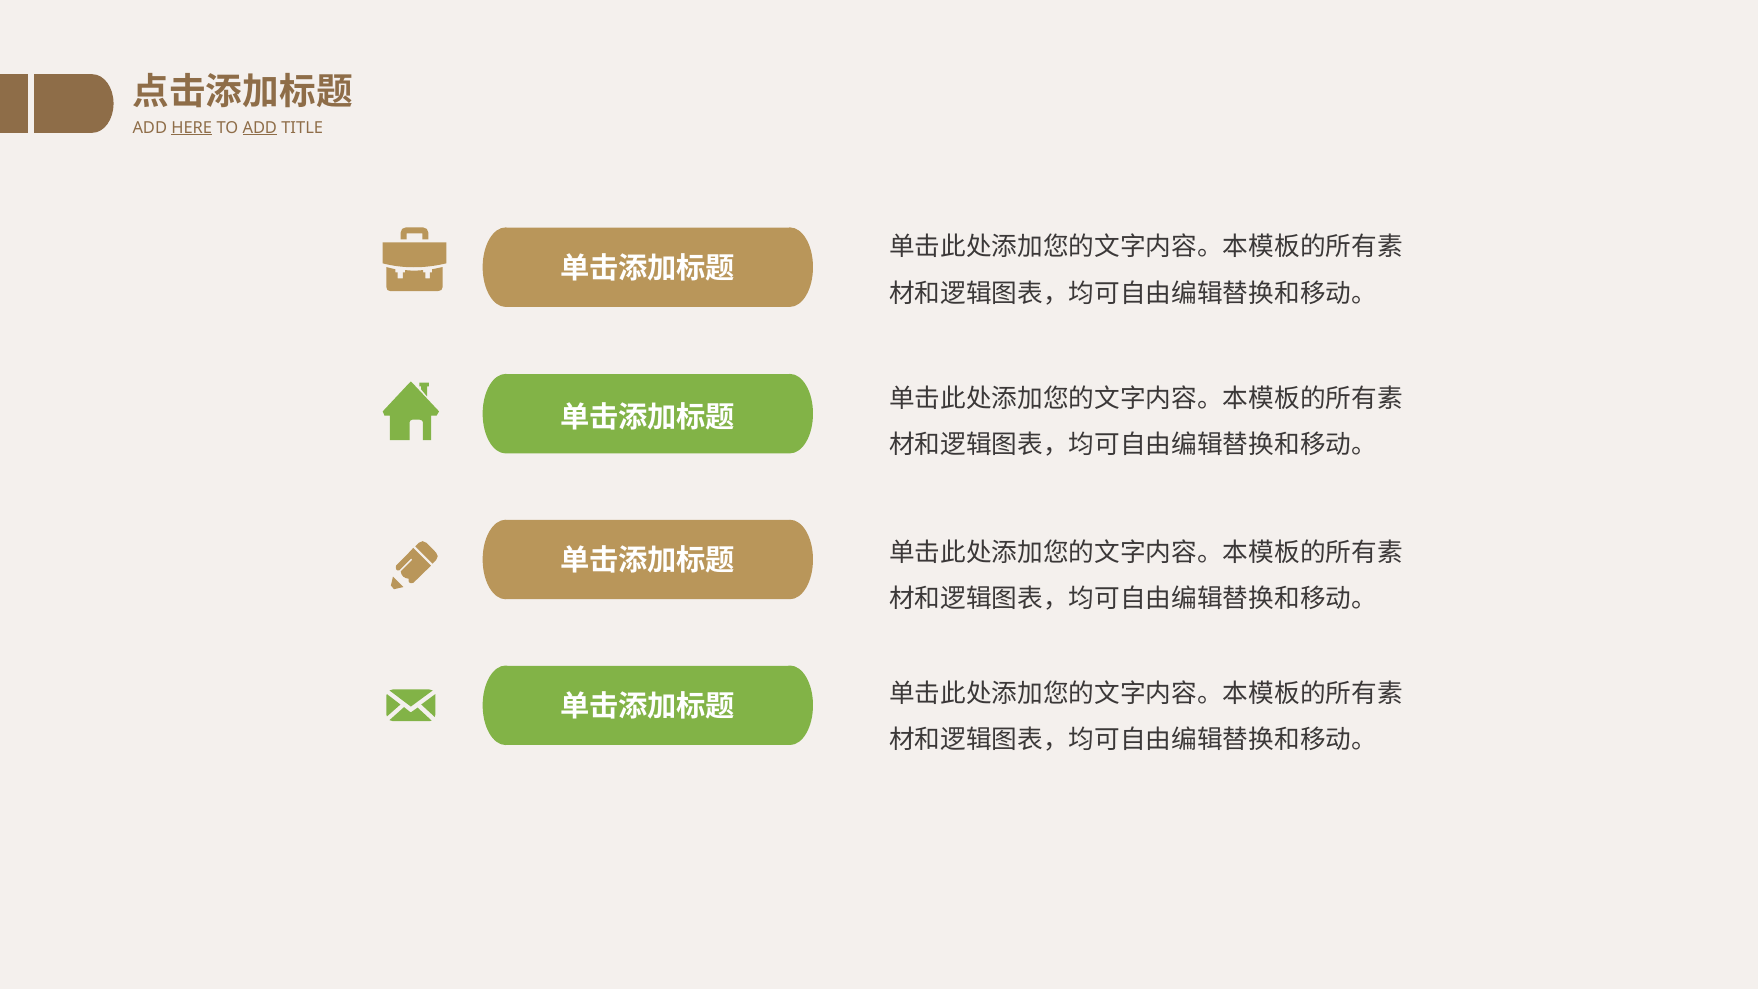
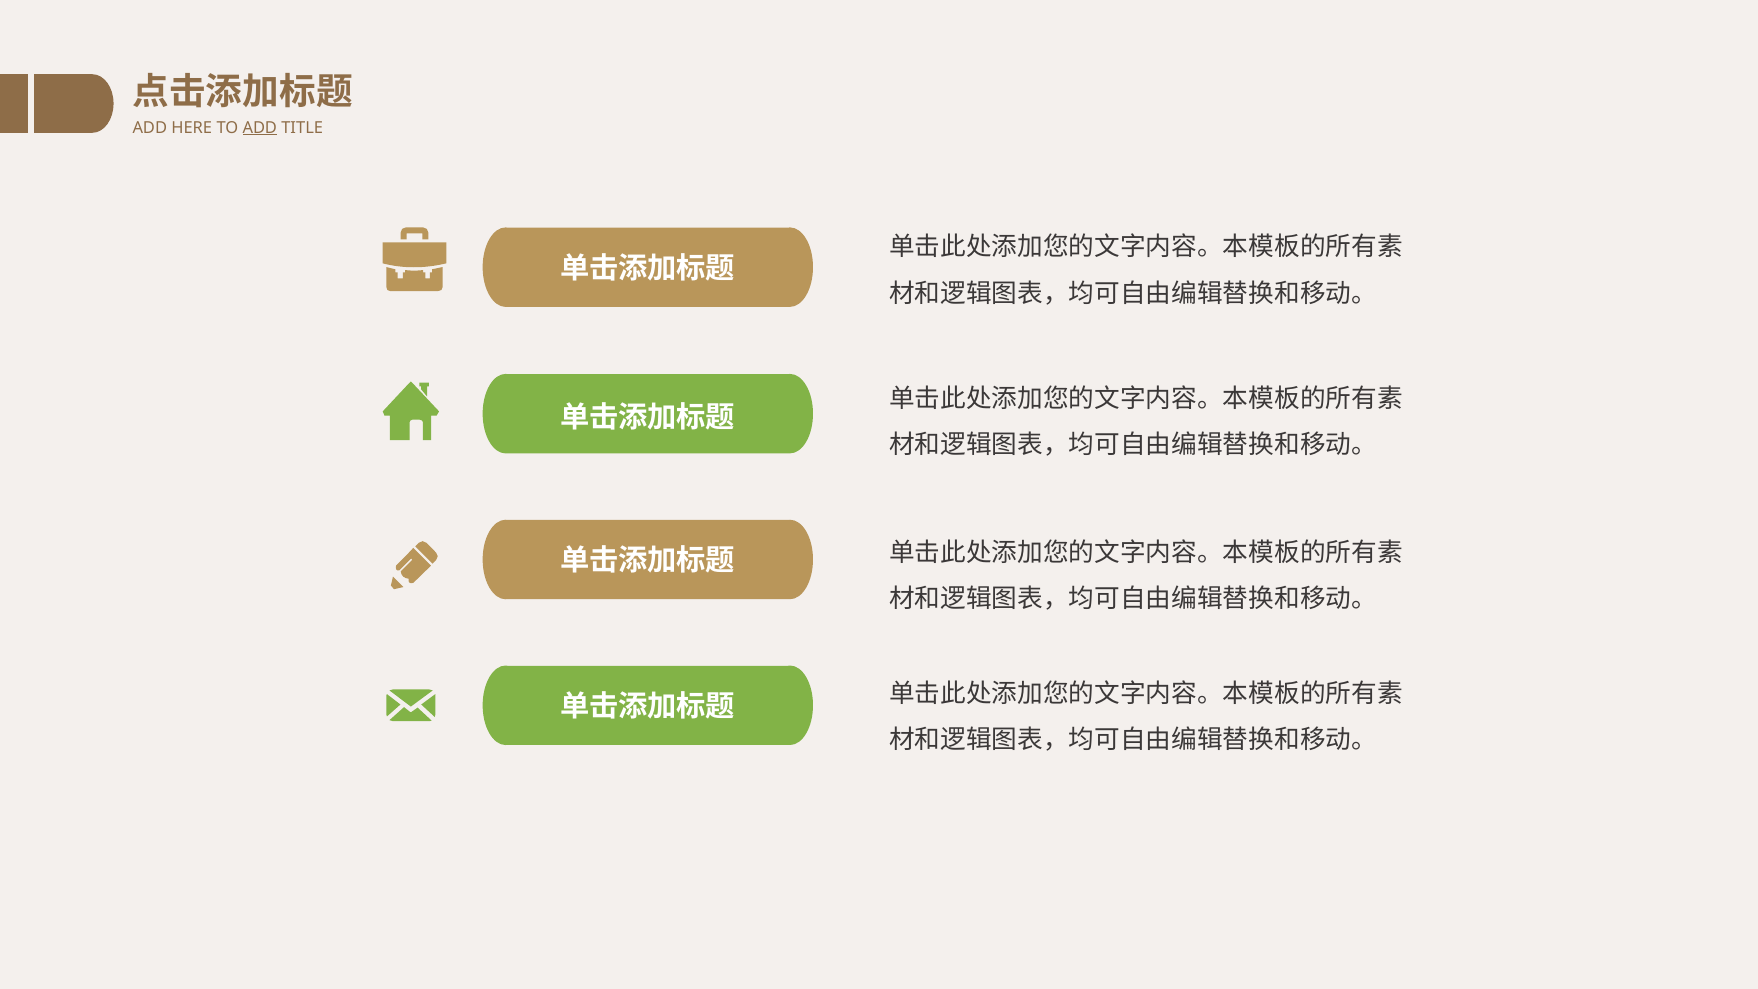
HERE underline: present -> none (192, 128)
